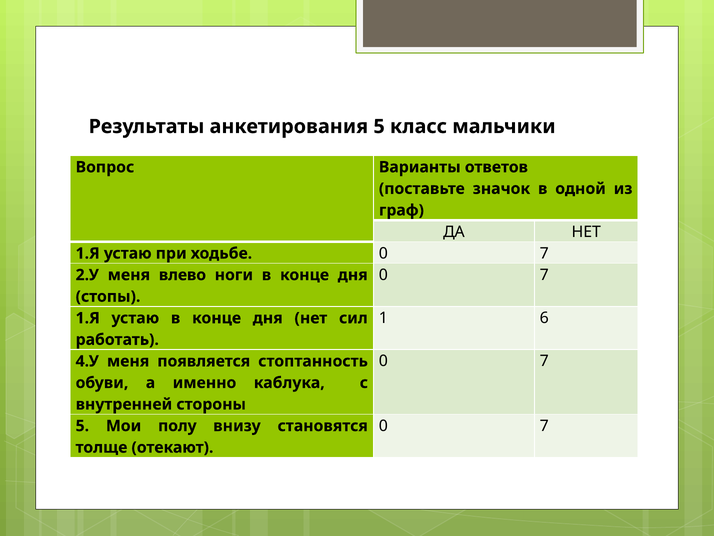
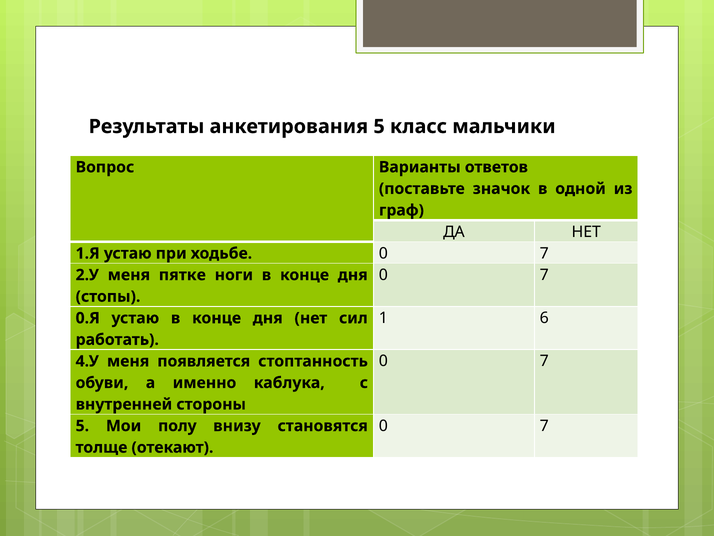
влево: влево -> пятке (182, 275)
1.Я: 1.Я -> 0.Я (88, 318)
